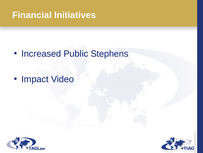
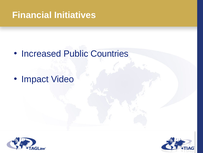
Stephens: Stephens -> Countries (110, 54)
